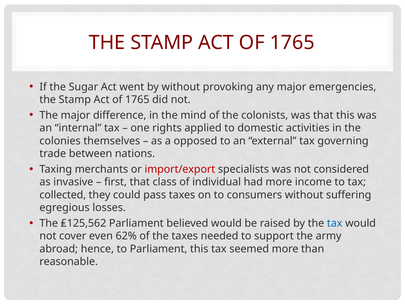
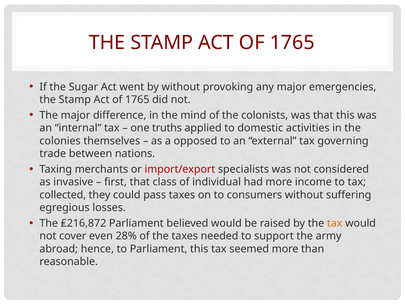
rights: rights -> truths (167, 128)
₤125,562: ₤125,562 -> ₤216,872 (84, 223)
tax colour: blue -> orange (335, 223)
62%: 62% -> 28% (126, 236)
